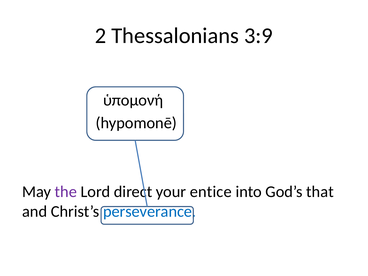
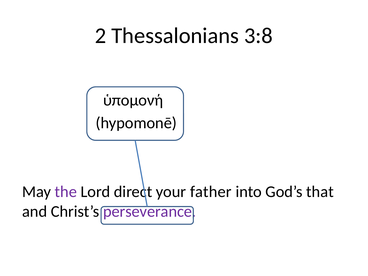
3:9: 3:9 -> 3:8 (258, 36)
entice: entice -> father (211, 192)
perseverance colour: blue -> purple (150, 211)
